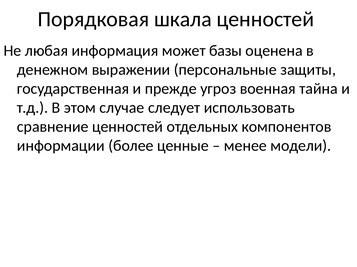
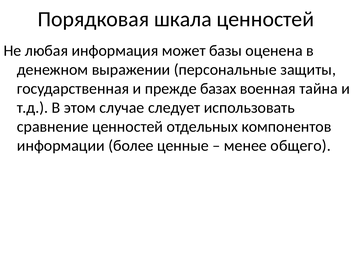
угроз: угроз -> базах (218, 89)
модели: модели -> общего (301, 146)
